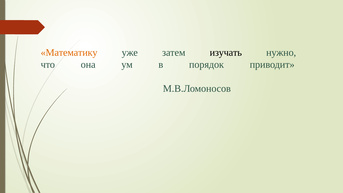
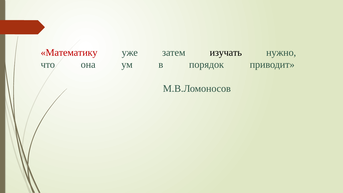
Математику colour: orange -> red (69, 52)
